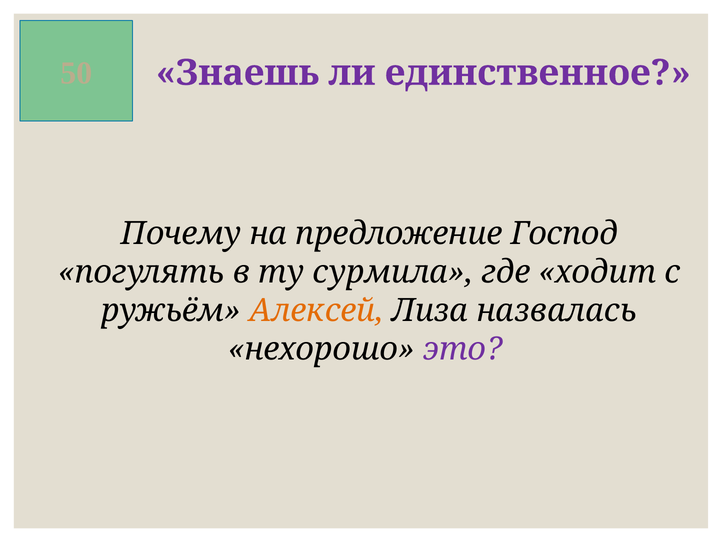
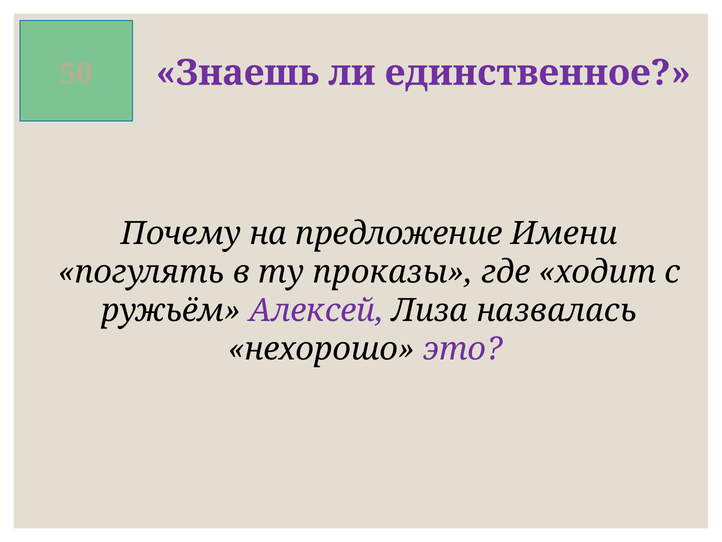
Господ: Господ -> Имени (564, 233)
сурмила: сурмила -> проказы (393, 272)
Алексей colour: orange -> purple (316, 310)
